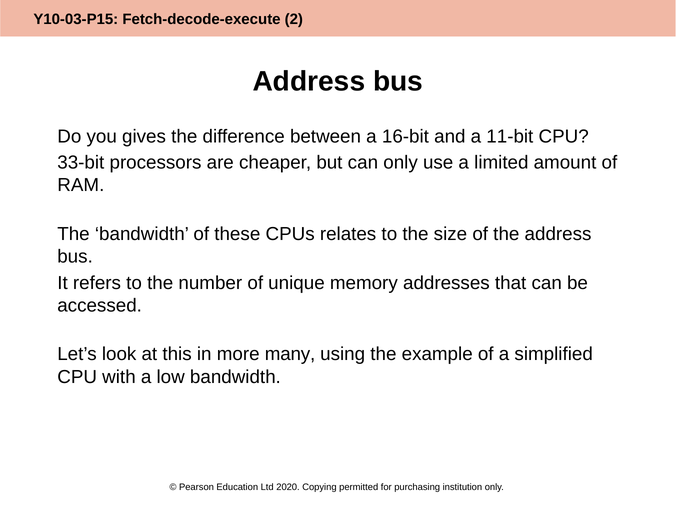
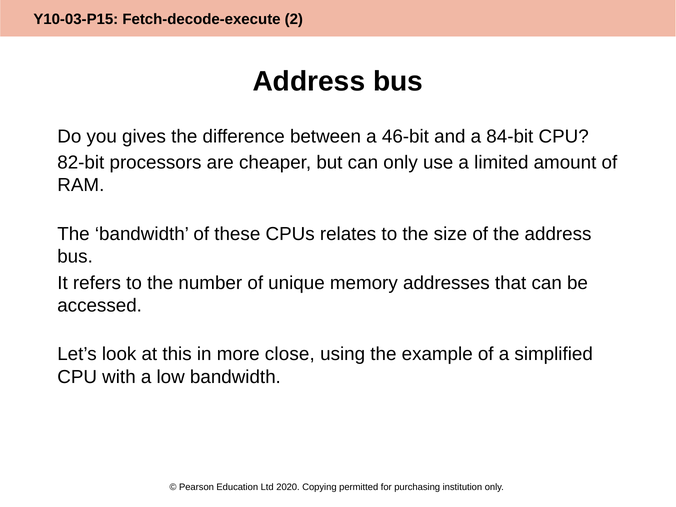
16-bit: 16-bit -> 46-bit (405, 136)
11-bit: 11-bit -> 84-bit (510, 136)
33-bit: 33-bit -> 82-bit (81, 163)
many: many -> close (290, 354)
